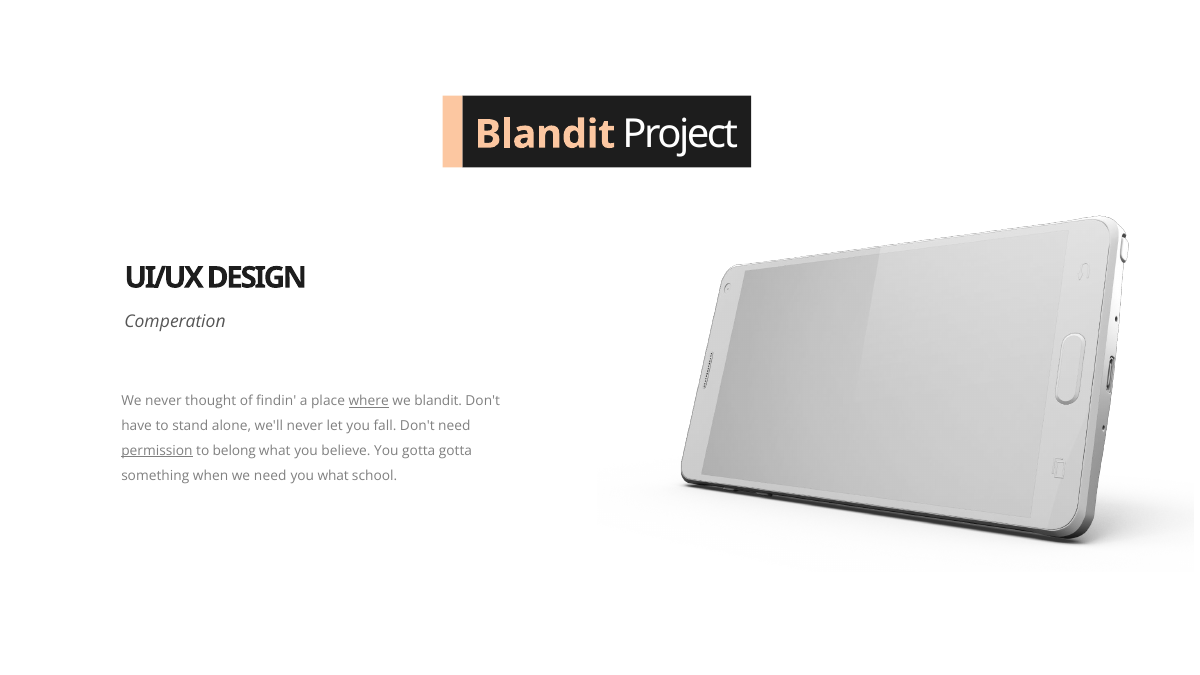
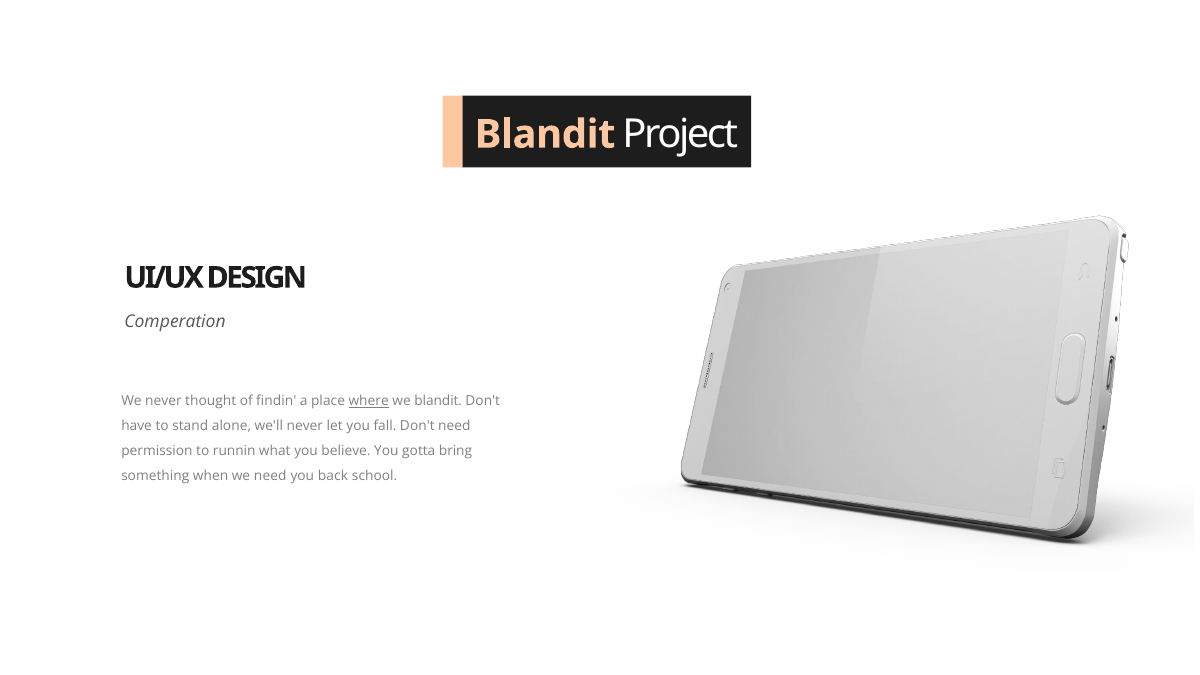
permission underline: present -> none (157, 451)
belong: belong -> runnin (234, 451)
gotta gotta: gotta -> bring (456, 451)
you what: what -> back (333, 476)
